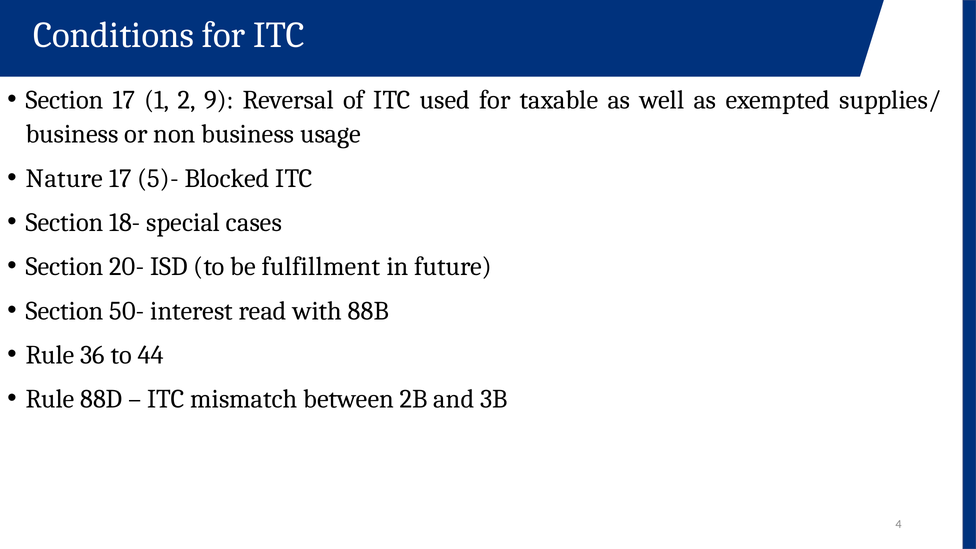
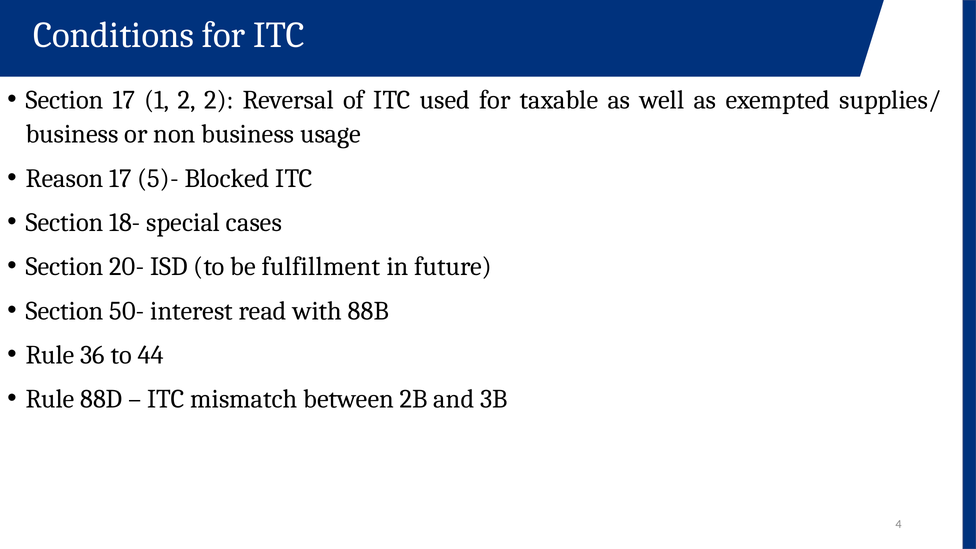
2 9: 9 -> 2 (219, 100)
Nature: Nature -> Reason (65, 178)
